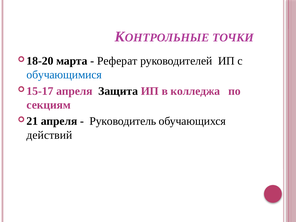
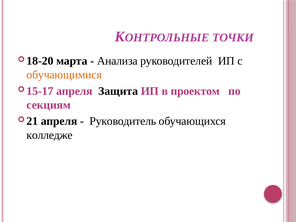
Реферат: Реферат -> Анализа (117, 61)
обучающимися colour: blue -> orange (64, 75)
колледжа: колледжа -> проектом (195, 91)
действий: действий -> колледже (50, 135)
